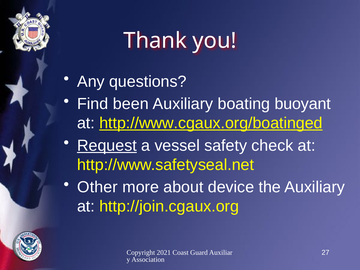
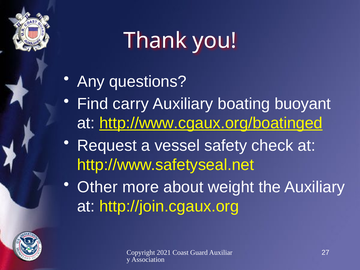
been: been -> carry (131, 104)
Request underline: present -> none (107, 146)
device: device -> weight (231, 187)
